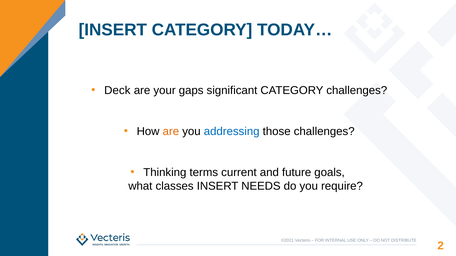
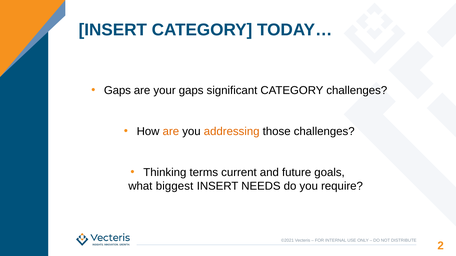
Deck: Deck -> Gaps (117, 91)
addressing colour: blue -> orange (232, 132)
classes: classes -> biggest (175, 186)
